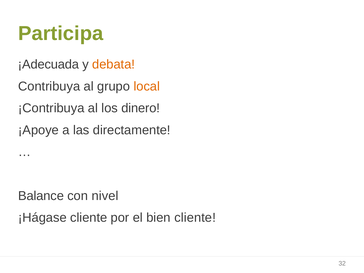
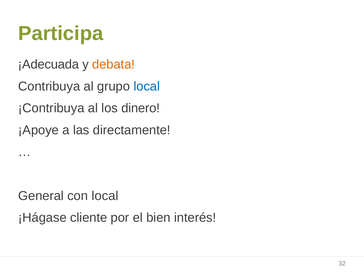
local colour: orange -> blue (147, 86)
Balance: Balance -> General (41, 196)
con nivel: nivel -> local (105, 196)
bien cliente: cliente -> interés (195, 218)
